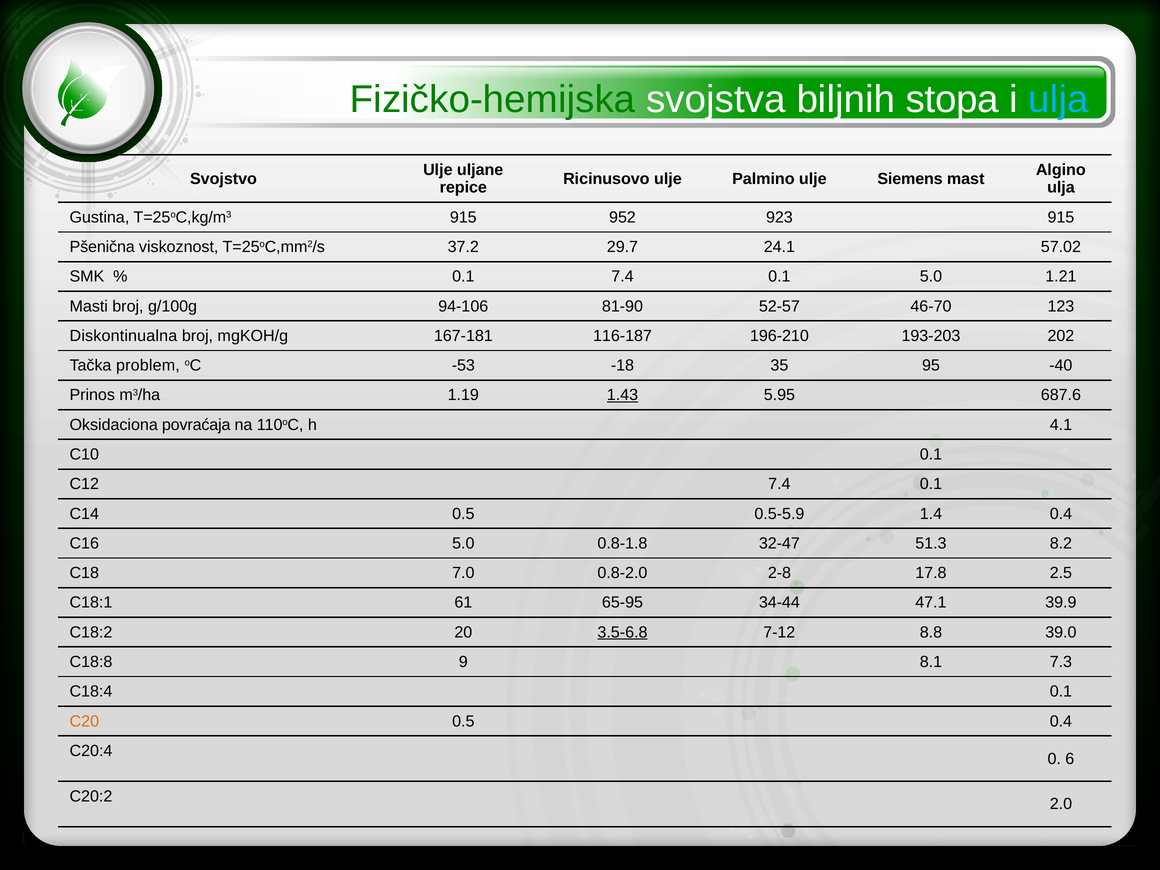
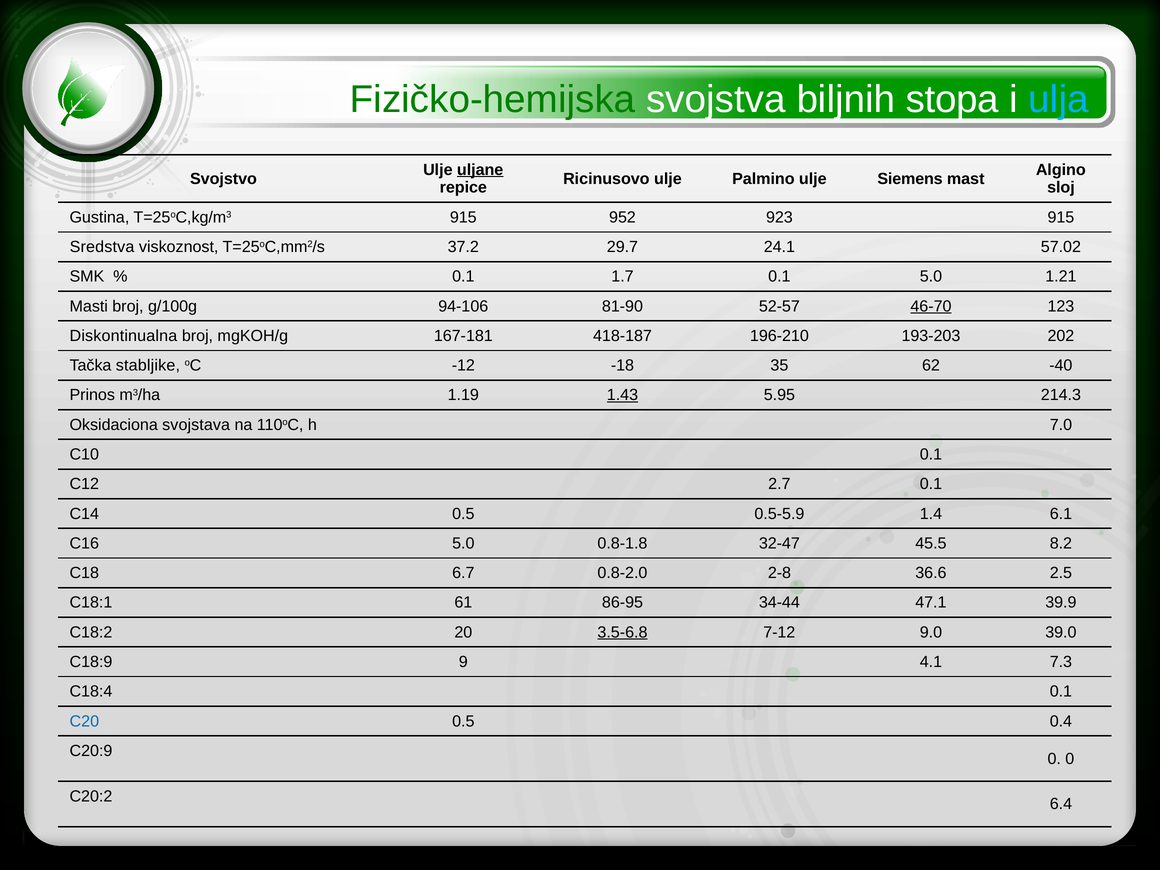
uljane underline: none -> present (480, 170)
ulja: ulja -> sloj (1061, 188)
Pšenična: Pšenična -> Sredstva (102, 247)
0.1 7.4: 7.4 -> 1.7 (622, 277)
46-70 underline: none -> present (931, 306)
116-187: 116-187 -> 418-187 (623, 336)
problem: problem -> stabljike (148, 366)
-53: -53 -> -12 (463, 366)
95: 95 -> 62 (931, 366)
687.6: 687.6 -> 214.3 (1061, 395)
povraćaja: povraćaja -> svojstava (196, 425)
4.1: 4.1 -> 7.0 (1061, 425)
C12 7.4: 7.4 -> 2.7 (779, 484)
1.4 0.4: 0.4 -> 6.1 (1061, 514)
51.3: 51.3 -> 45.5 (931, 543)
7.0: 7.0 -> 6.7 (463, 573)
17.8: 17.8 -> 36.6 (931, 573)
65-95: 65-95 -> 86-95 (623, 603)
8.8: 8.8 -> 9.0 (931, 632)
C18:8: C18:8 -> C18:9 (91, 662)
8.1: 8.1 -> 4.1 (931, 662)
C20 colour: orange -> blue (84, 721)
C20:4: C20:4 -> C20:9 (91, 751)
0 6: 6 -> 0 (1070, 759)
2.0: 2.0 -> 6.4 (1061, 804)
